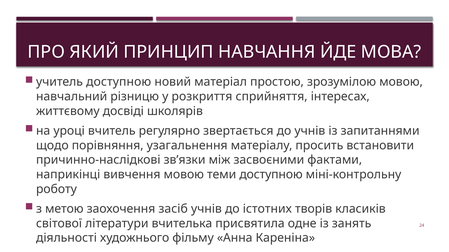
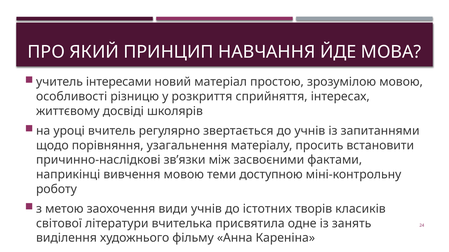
учитель доступною: доступною -> інтересами (119, 82)
навчальний: навчальний -> особливості (72, 97)
засіб: засіб -> види (173, 209)
діяльності: діяльності -> виділення (66, 238)
